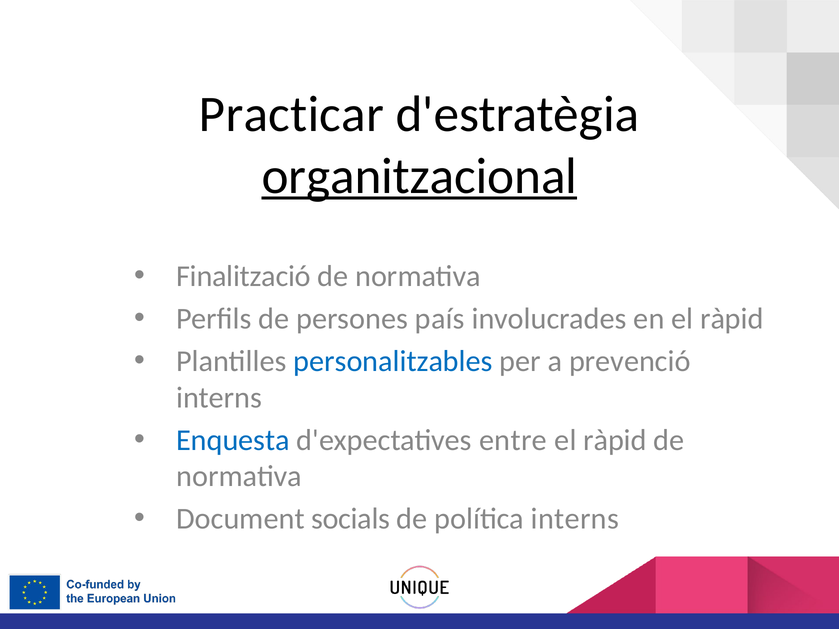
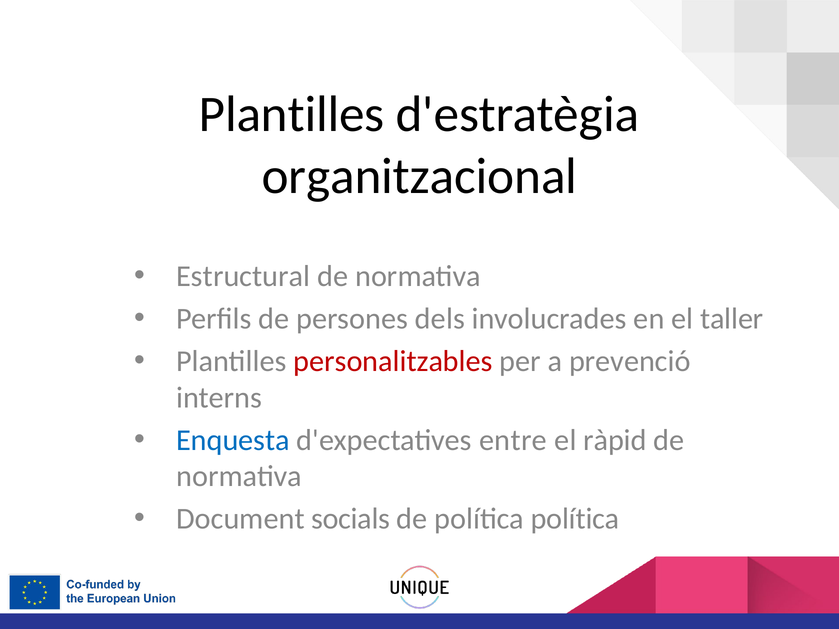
Practicar: Practicar -> Plantilles (292, 115)
organitzacional underline: present -> none (419, 176)
Finalització: Finalització -> Estructural (243, 276)
país: país -> dels (440, 319)
en el ràpid: ràpid -> taller (732, 319)
personalitzables colour: blue -> red (393, 361)
política interns: interns -> política (575, 519)
